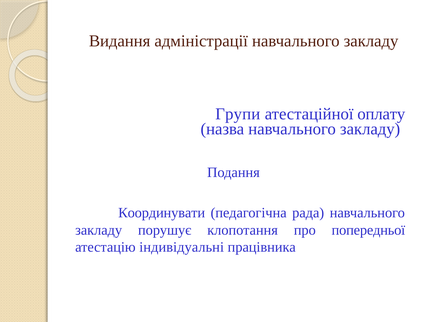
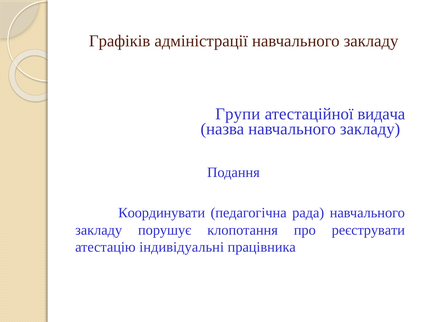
Видання: Видання -> Графіків (120, 41)
оплату: оплату -> видача (381, 114)
попередньої: попередньої -> реєструвати (368, 230)
